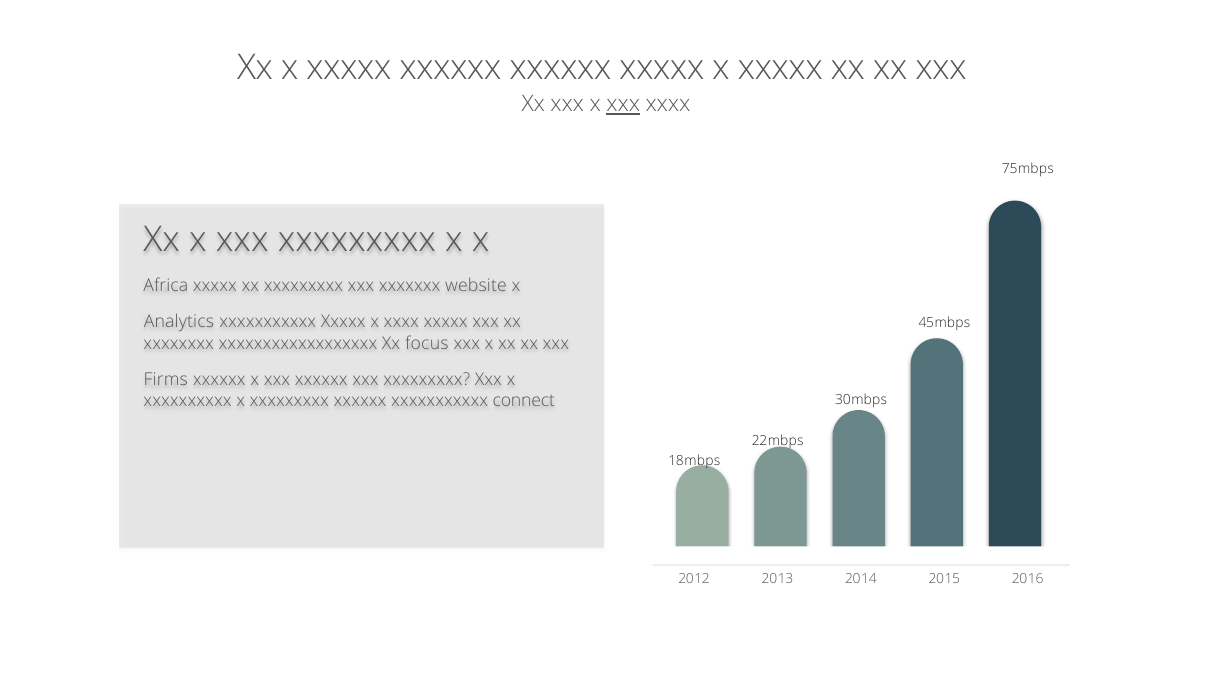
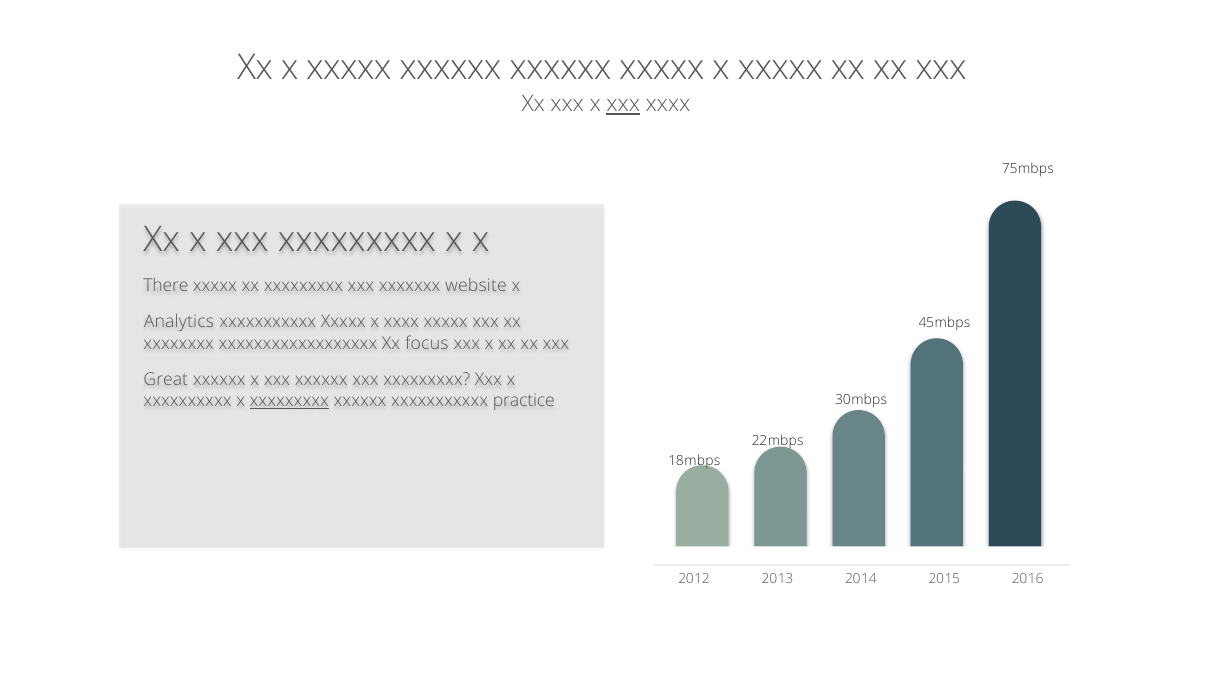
Africa: Africa -> There (166, 286)
Firms: Firms -> Great (166, 380)
xxxxxxxxx underline: none -> present (289, 401)
connect: connect -> practice (524, 401)
